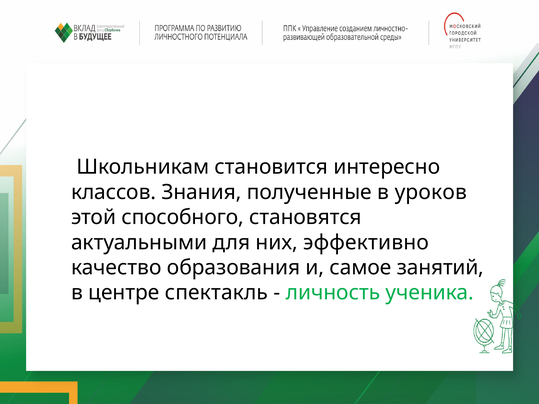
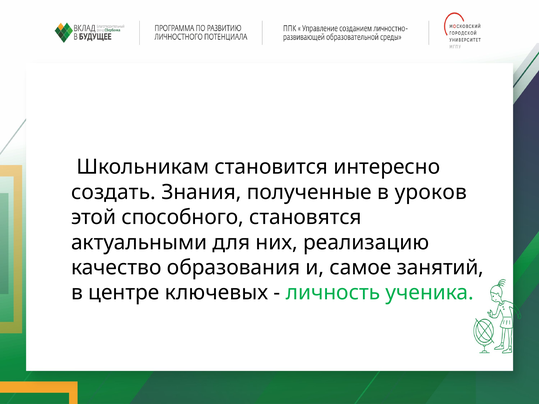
классов: классов -> создать (113, 192)
эффективно: эффективно -> реализацию (366, 243)
спектакль: спектакль -> ключевых (216, 293)
